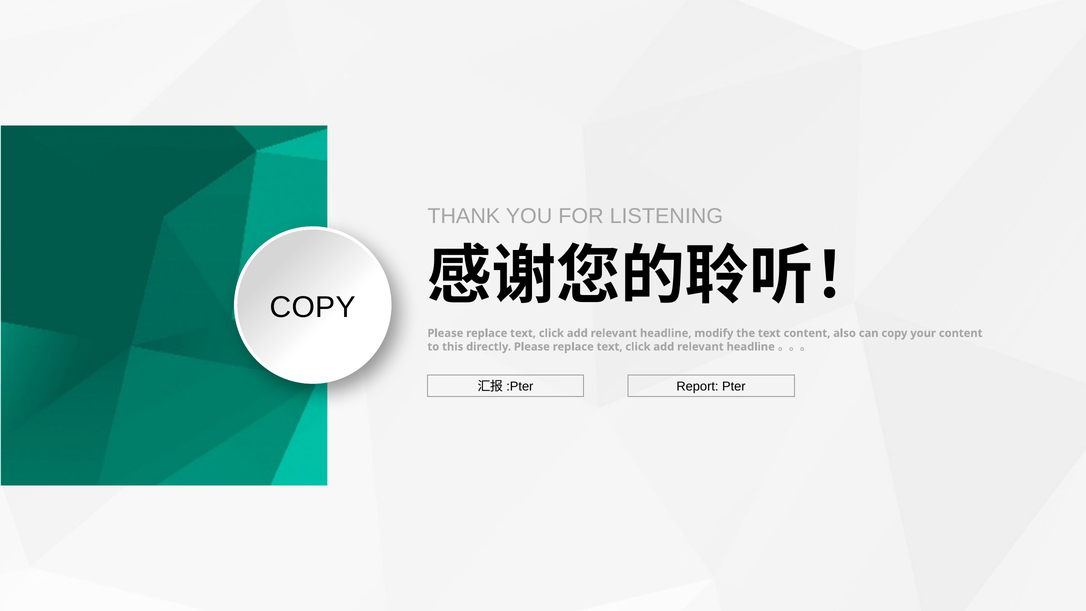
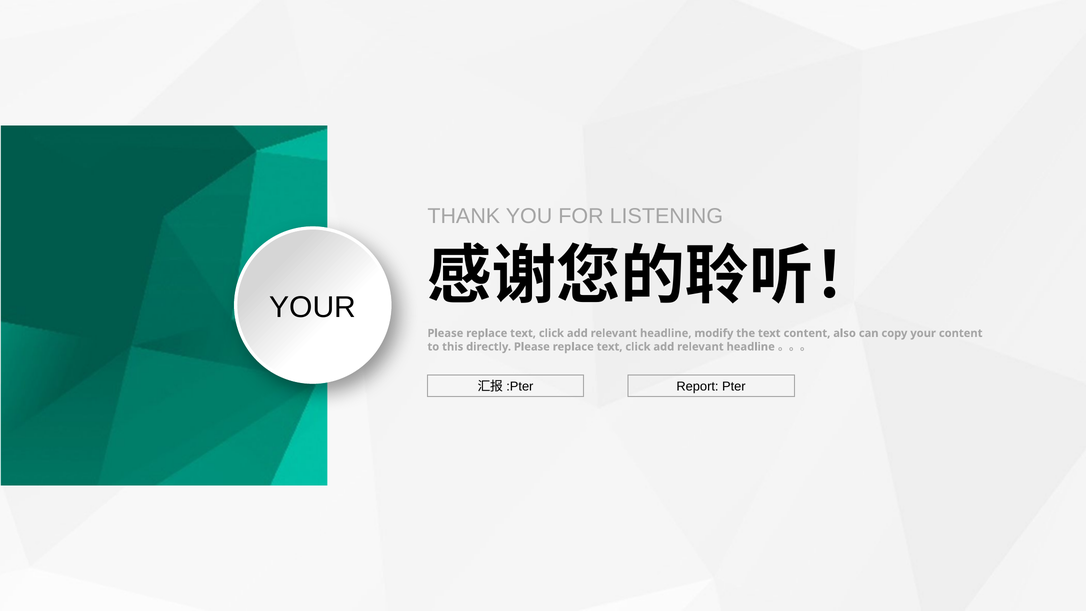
COPY: COPY -> YOUR (313, 307)
